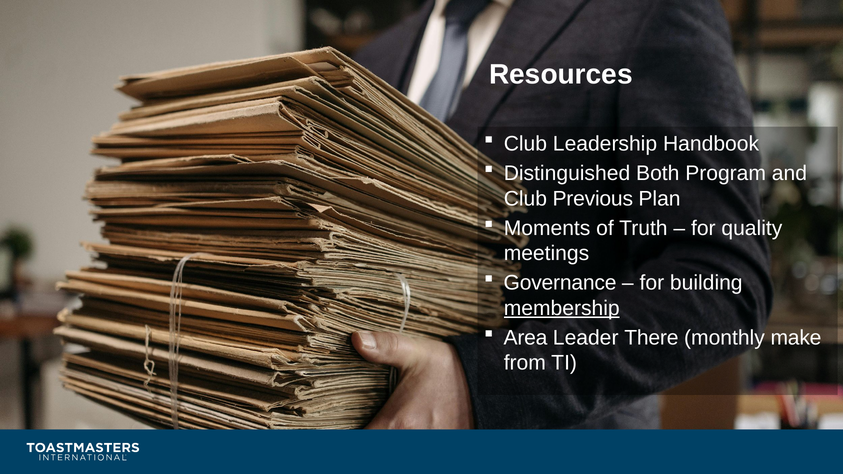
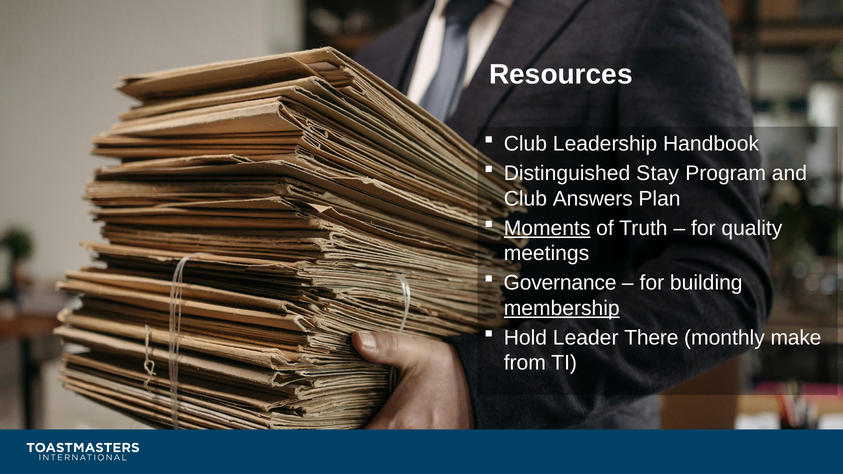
Both: Both -> Stay (658, 174)
Previous: Previous -> Answers (593, 199)
Moments underline: none -> present (547, 228)
Area: Area -> Hold (525, 338)
